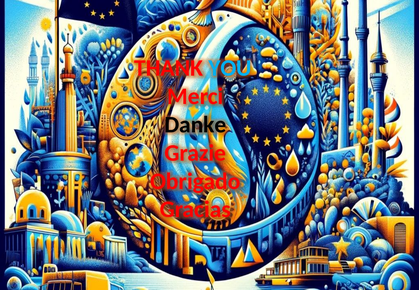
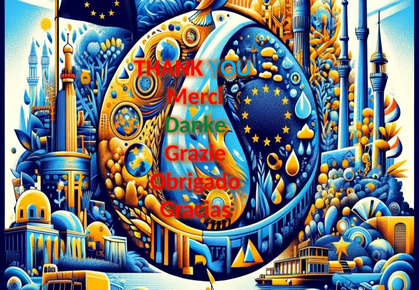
Danke colour: black -> green (195, 125)
